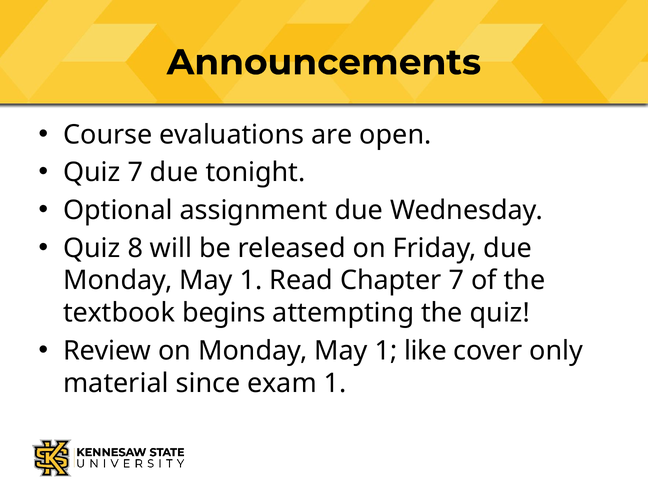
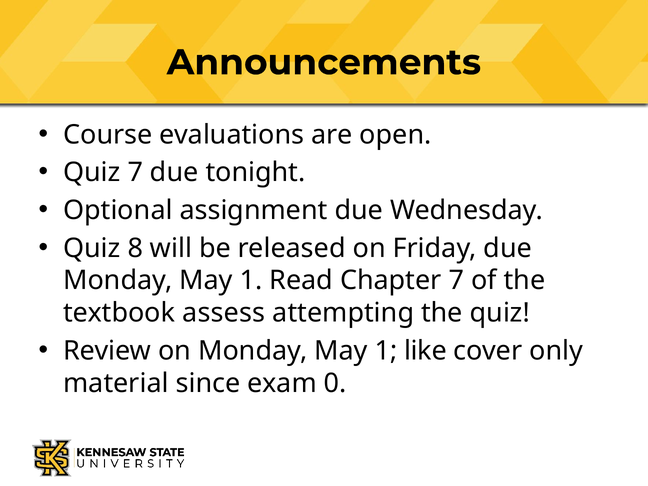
begins: begins -> assess (224, 313)
exam 1: 1 -> 0 (335, 383)
